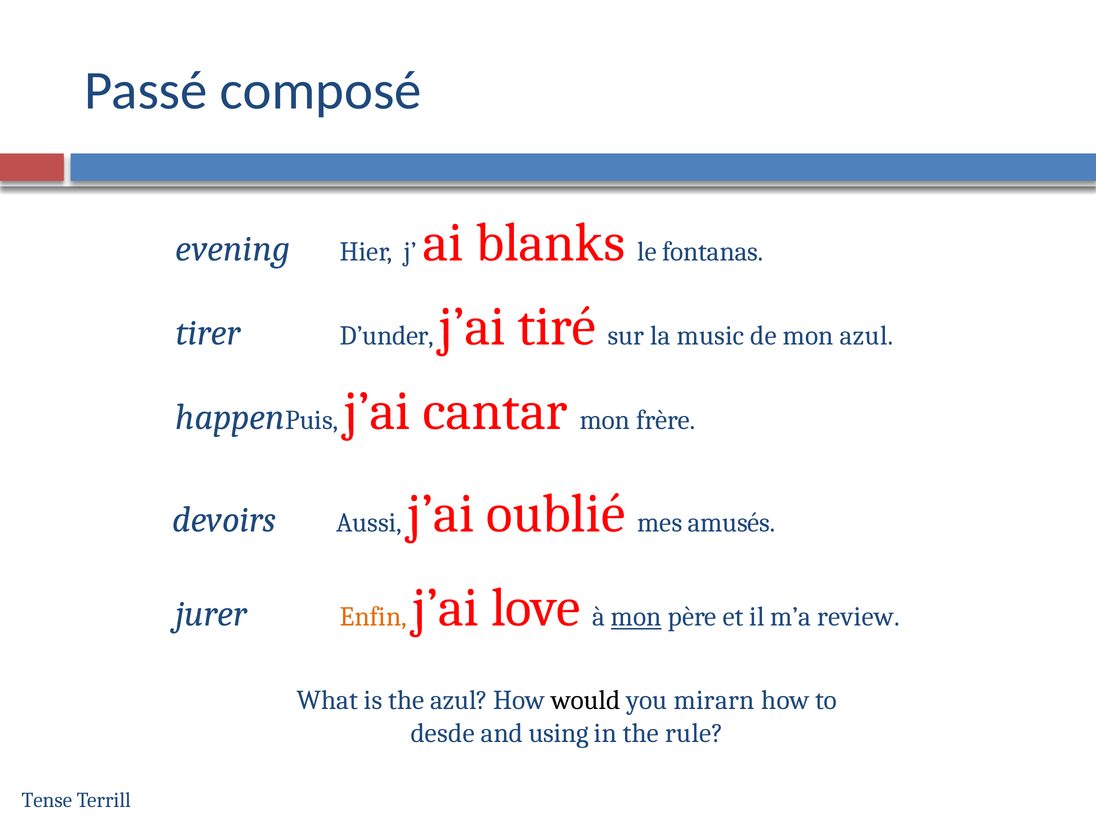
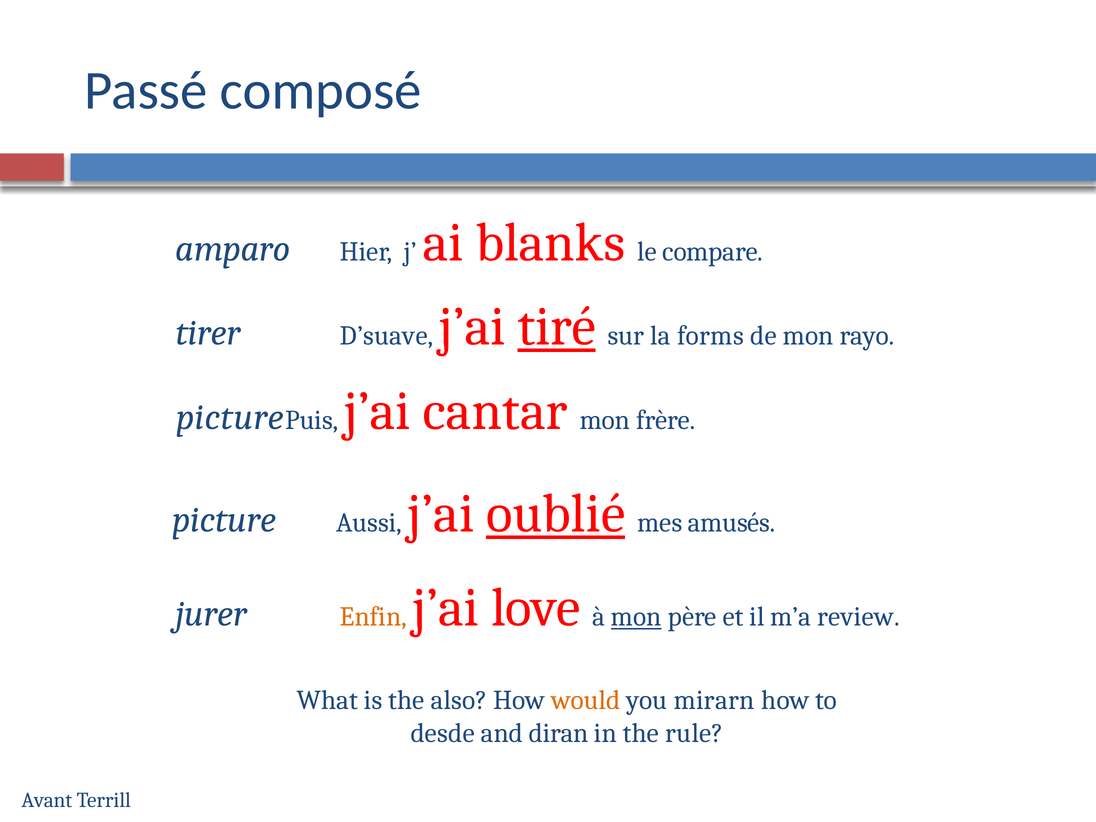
evening: evening -> amparo (233, 249)
fontanas: fontanas -> compare (713, 252)
D’under: D’under -> D’suave (387, 336)
tiré underline: none -> present (557, 327)
music: music -> forms (710, 336)
mon azul: azul -> rayo (867, 336)
happen: happen -> picture (230, 417)
devoirs: devoirs -> picture (224, 520)
oublié underline: none -> present (556, 514)
the azul: azul -> also (459, 700)
would colour: black -> orange (586, 700)
using: using -> diran (559, 733)
Tense: Tense -> Avant (47, 800)
